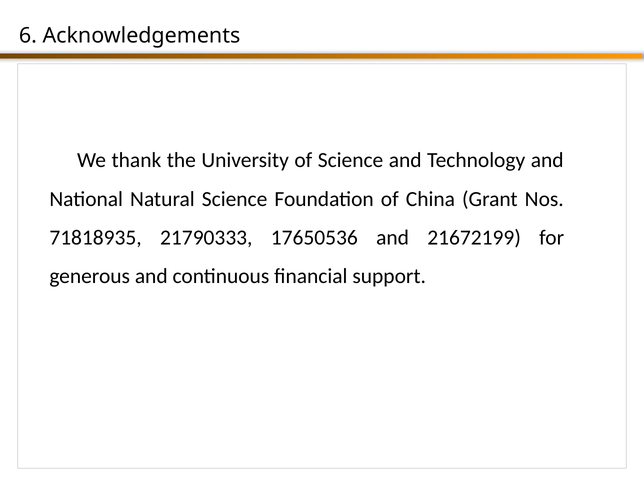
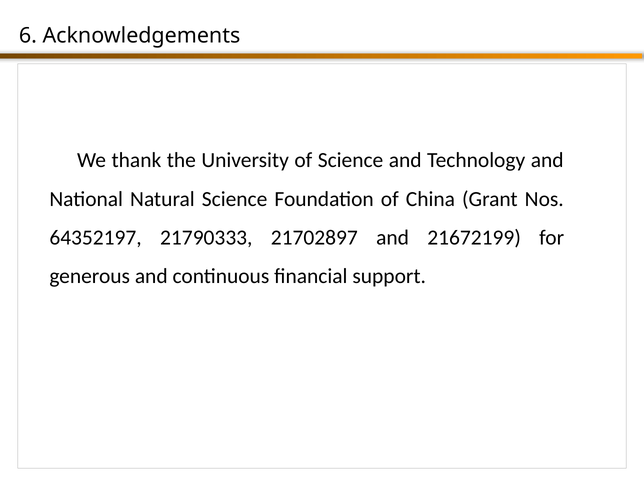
71818935: 71818935 -> 64352197 (96, 238)
17650536: 17650536 -> 21702897 (314, 238)
